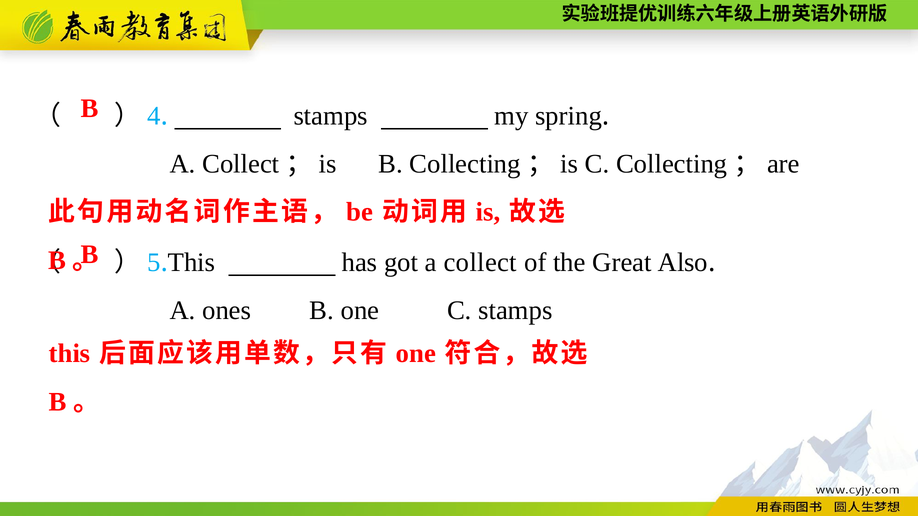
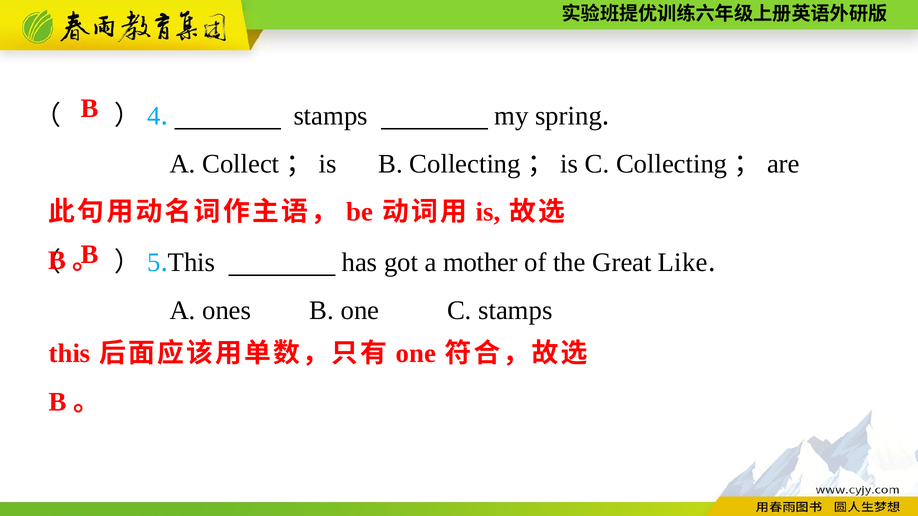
got a collect: collect -> mother (481, 263)
Also: Also -> Like (683, 263)
